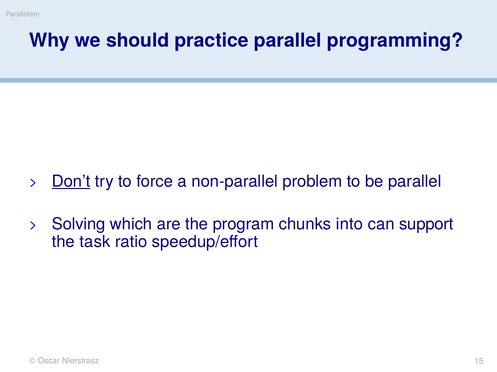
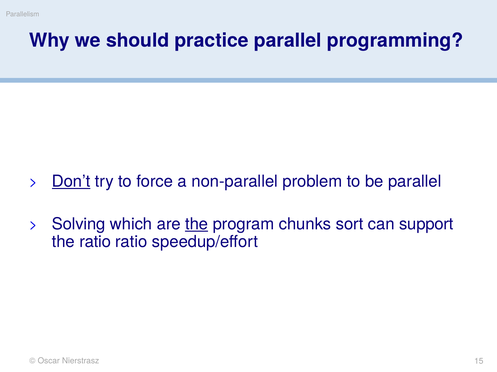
the underline: none -> present (197, 224)
into: into -> sort (350, 224)
the task: task -> ratio (95, 242)
